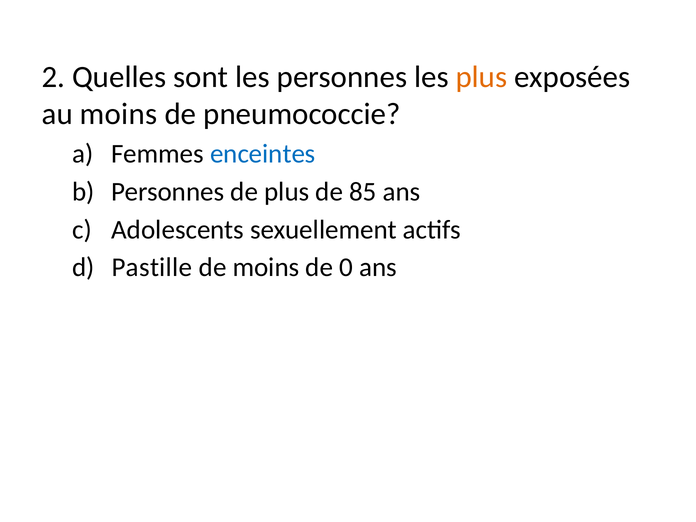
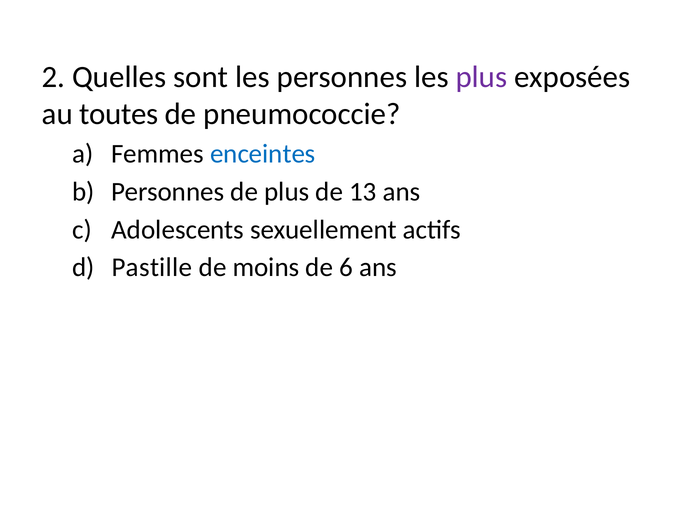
plus colour: orange -> purple (481, 77)
au moins: moins -> toutes (119, 114)
85: 85 -> 13 (363, 192)
0: 0 -> 6 (346, 268)
